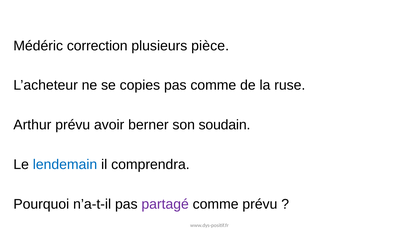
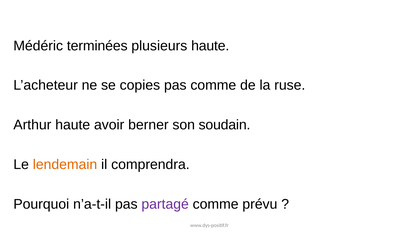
correction: correction -> terminées (97, 46)
plusieurs pièce: pièce -> haute (210, 46)
Arthur prévu: prévu -> haute (73, 125)
lendemain colour: blue -> orange (65, 164)
